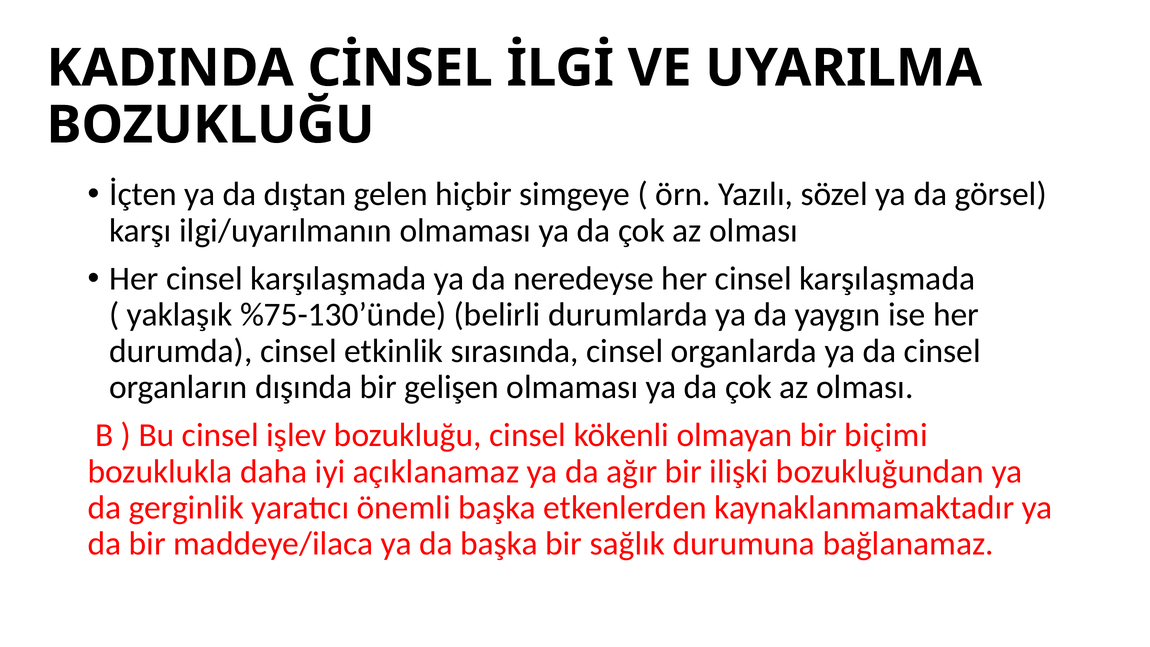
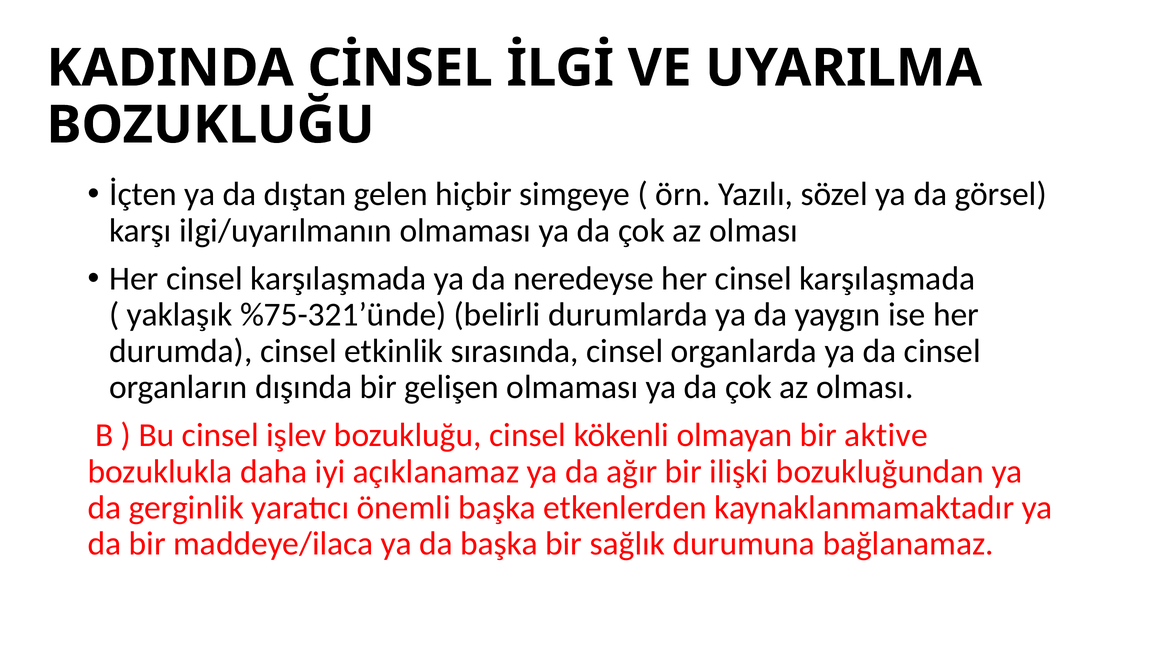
%75-130’ünde: %75-130’ünde -> %75-321’ünde (343, 315)
biçimi: biçimi -> aktive (886, 435)
